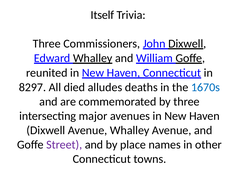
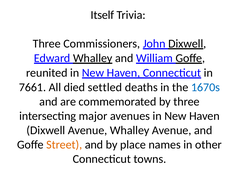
8297: 8297 -> 7661 (32, 87)
alludes: alludes -> settled (105, 87)
Street colour: purple -> orange (64, 145)
